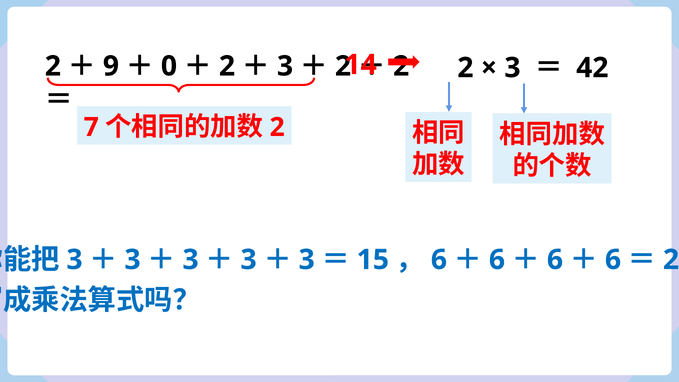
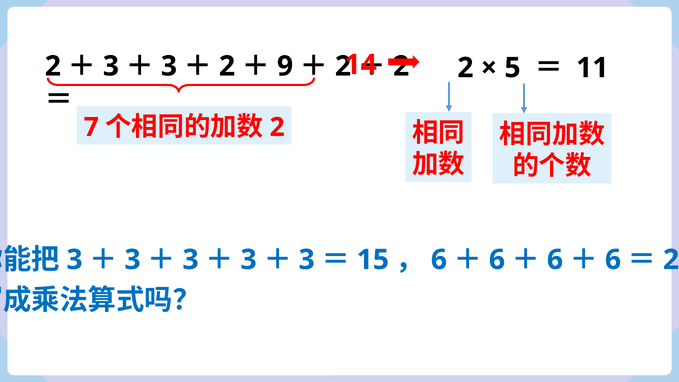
3: 3 -> 5 (512, 68)
42: 42 -> 11 (592, 68)
9: 9 -> 3 (111, 66)
0: 0 -> 3 (169, 66)
3: 3 -> 9 (285, 66)
